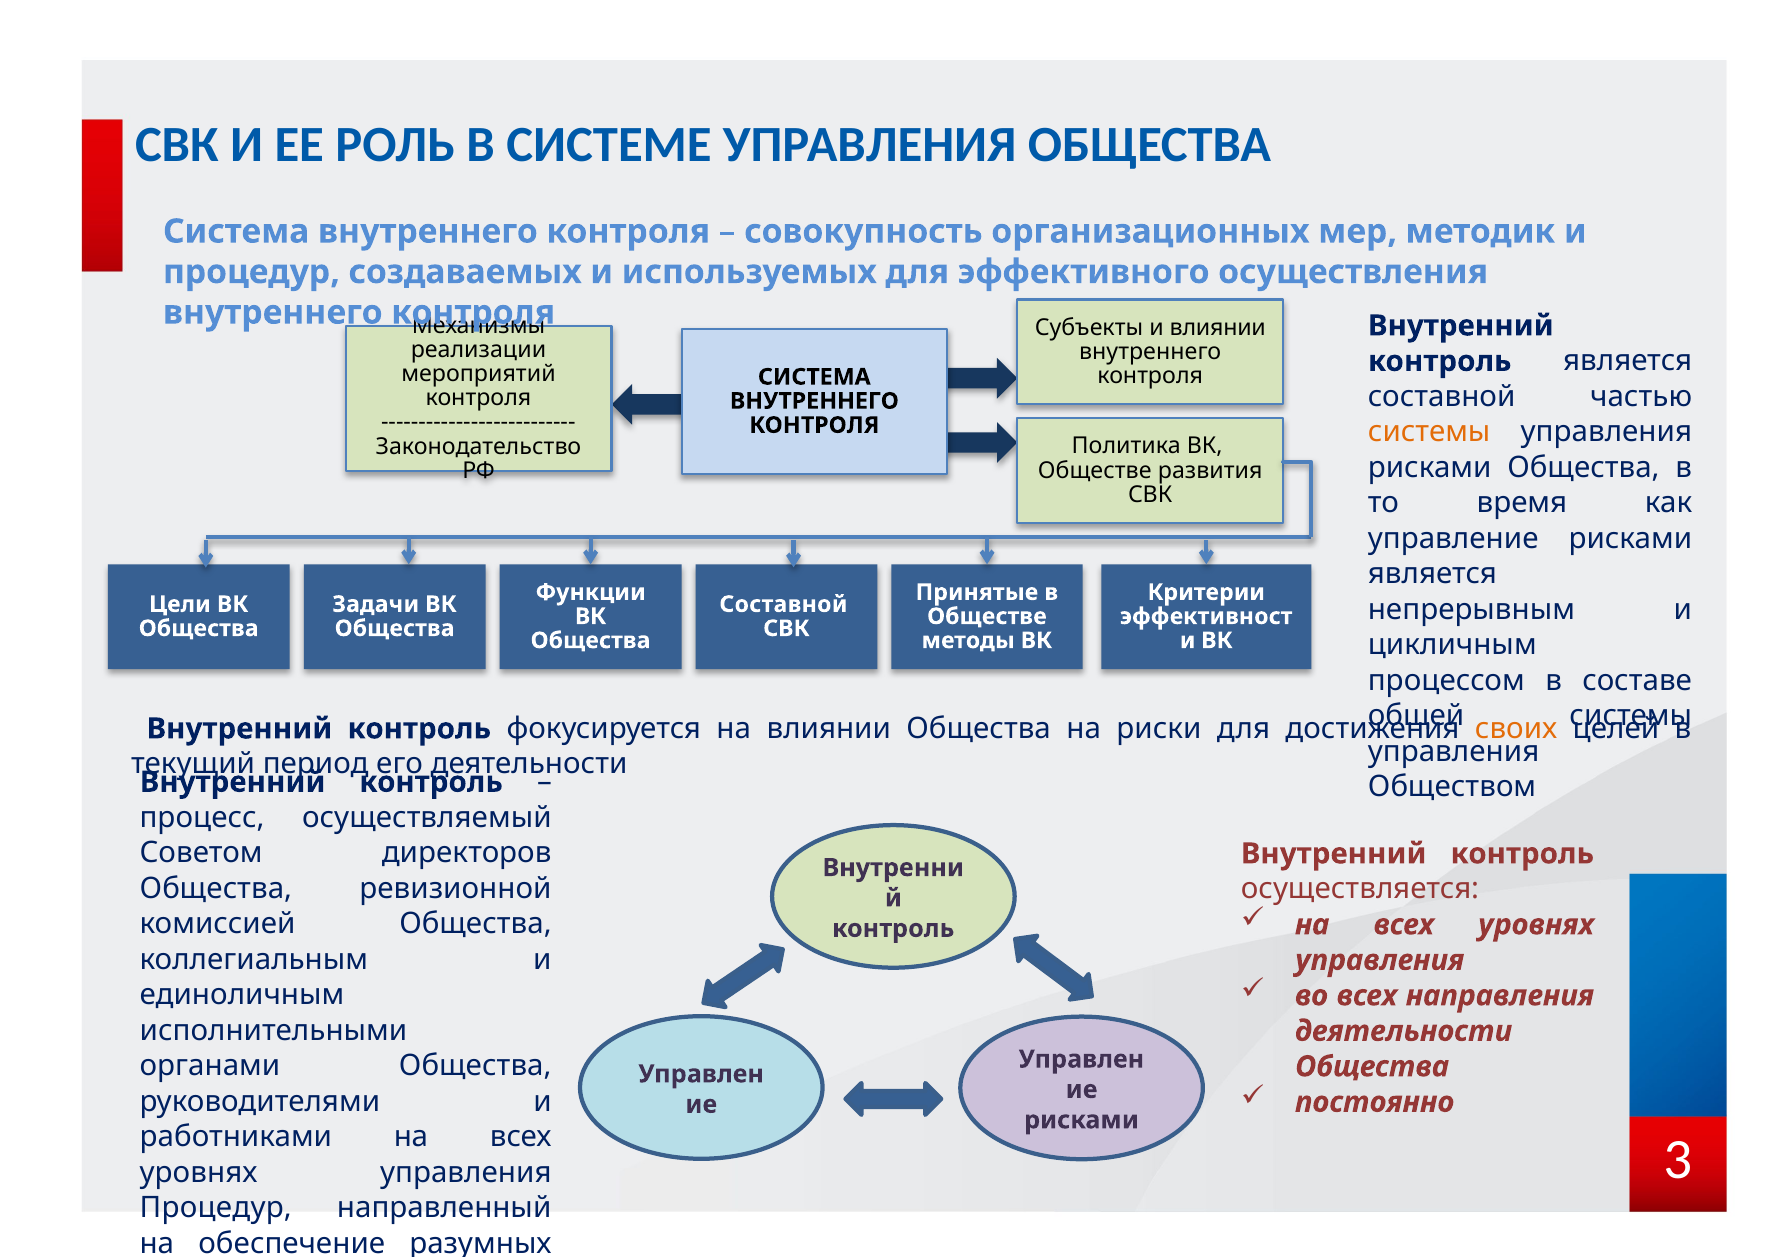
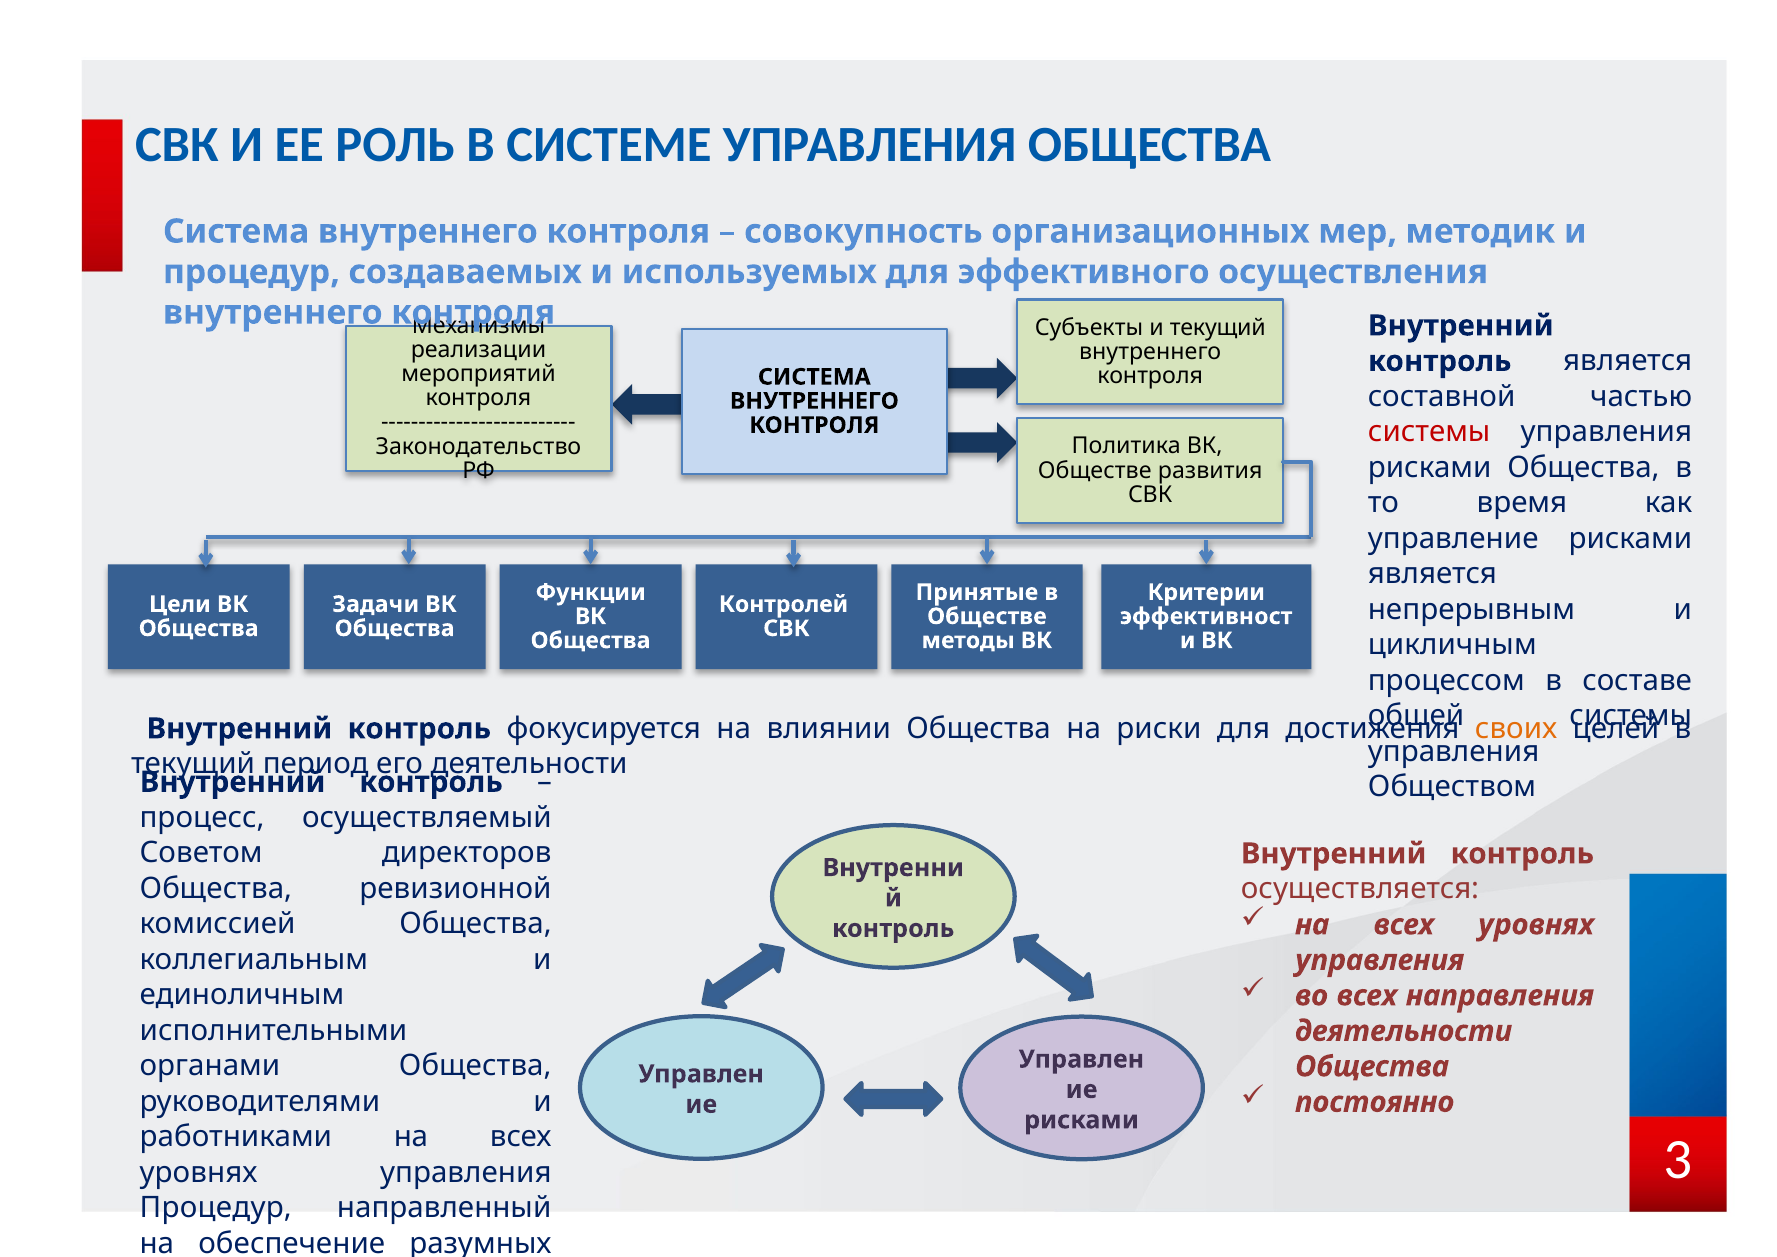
и влиянии: влиянии -> текущий (1218, 327)
системы colour: orange -> red (1429, 432)
Составной: Составной -> Контролей (784, 604)
